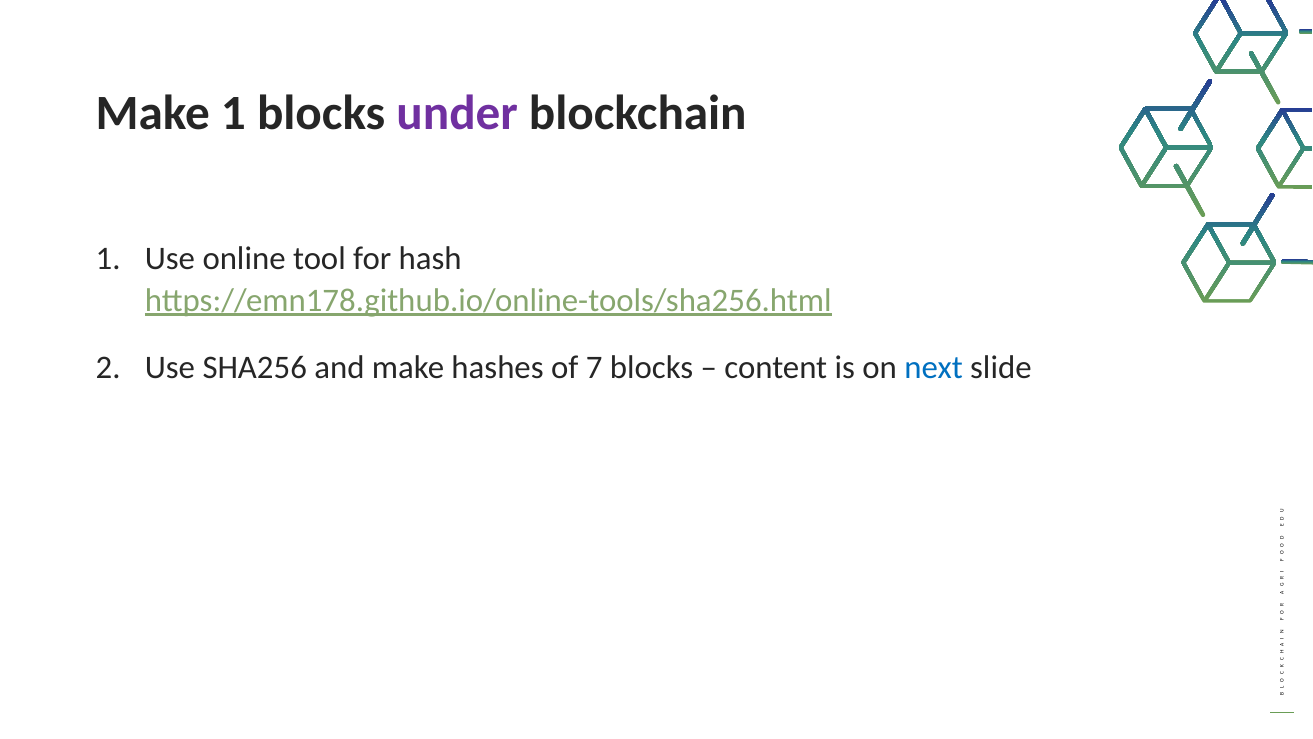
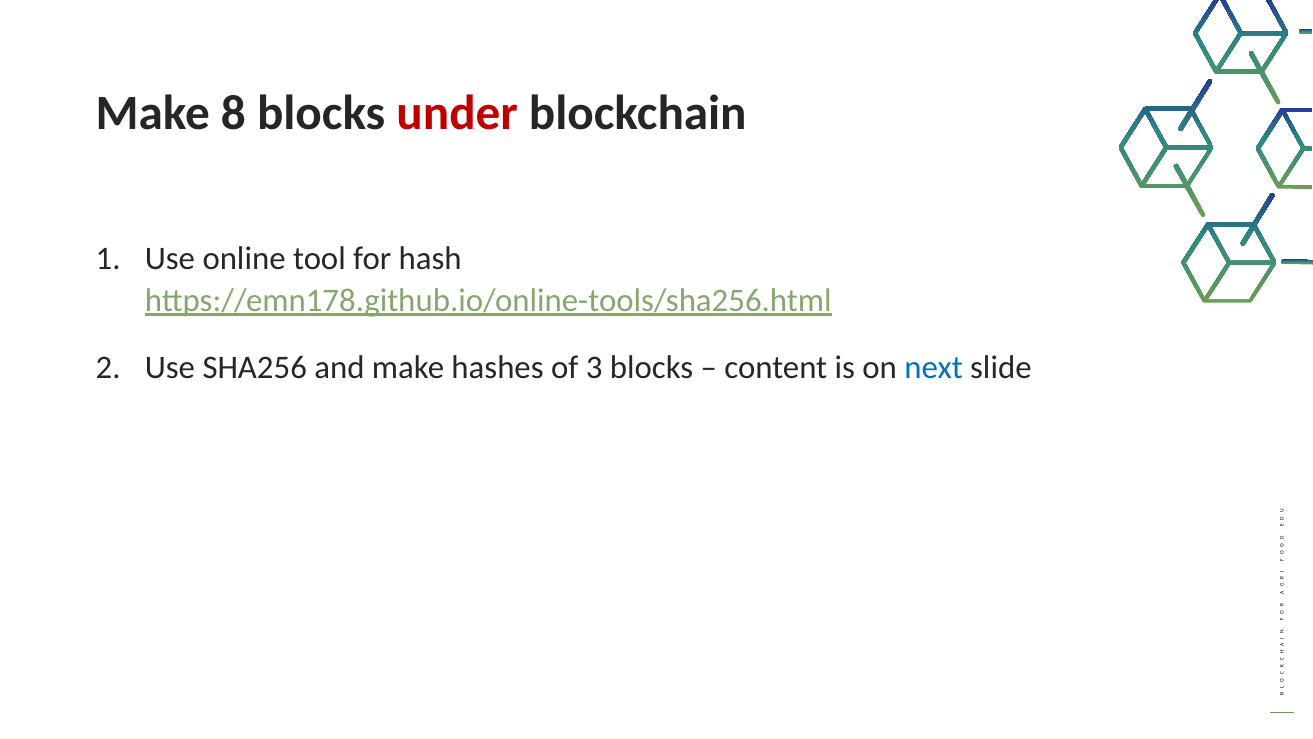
Make 1: 1 -> 8 (233, 113)
under colour: purple -> red (457, 113)
7: 7 -> 3 (594, 368)
